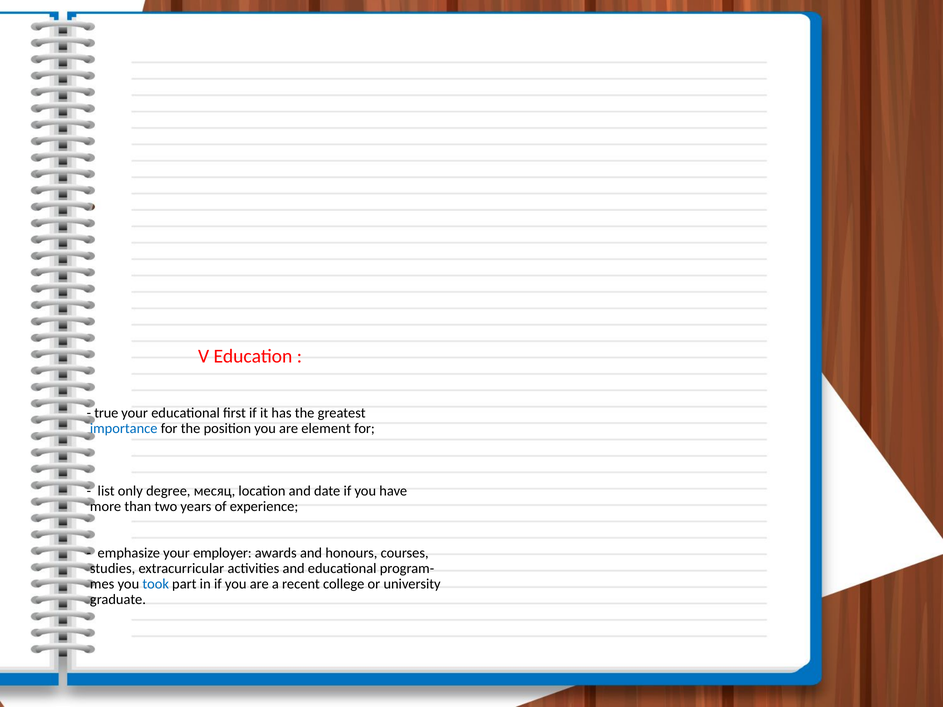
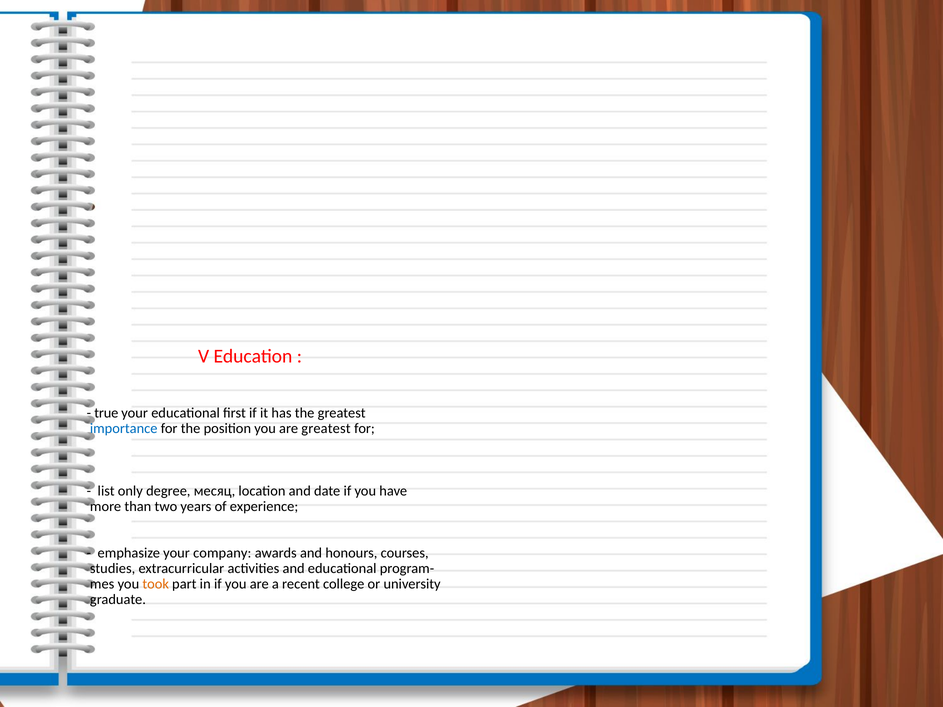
are element: element -> greatest (326, 429)
employer: employer -> company (222, 553)
took colour: blue -> orange (156, 584)
